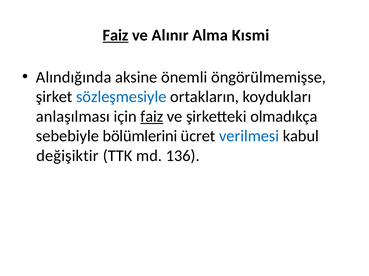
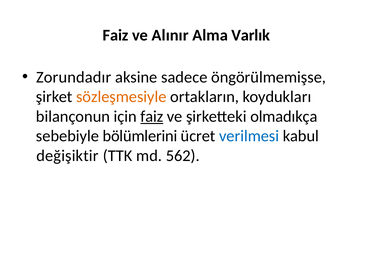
Faiz underline: present -> none (116, 35)
Kısmi: Kısmi -> Varlık (251, 35)
Alındığında: Alındığında -> Zorundadır (74, 77)
önemli: önemli -> sadece (184, 77)
sözleşmesiyle colour: blue -> orange (121, 97)
anlaşılması: anlaşılması -> bilançonun (73, 117)
136: 136 -> 562 (183, 156)
